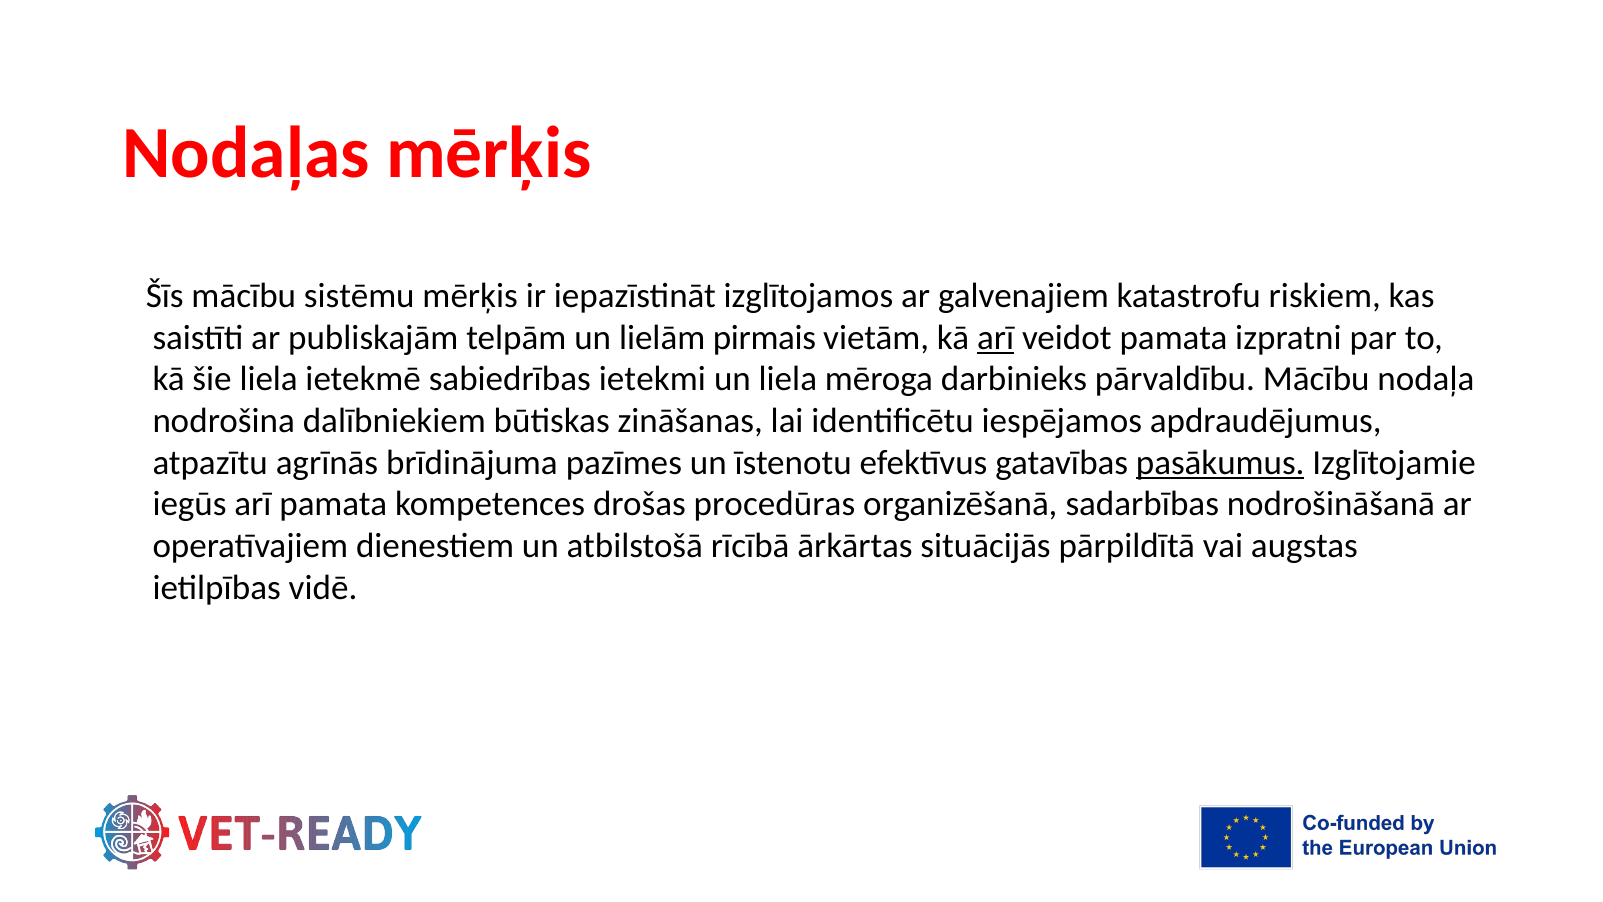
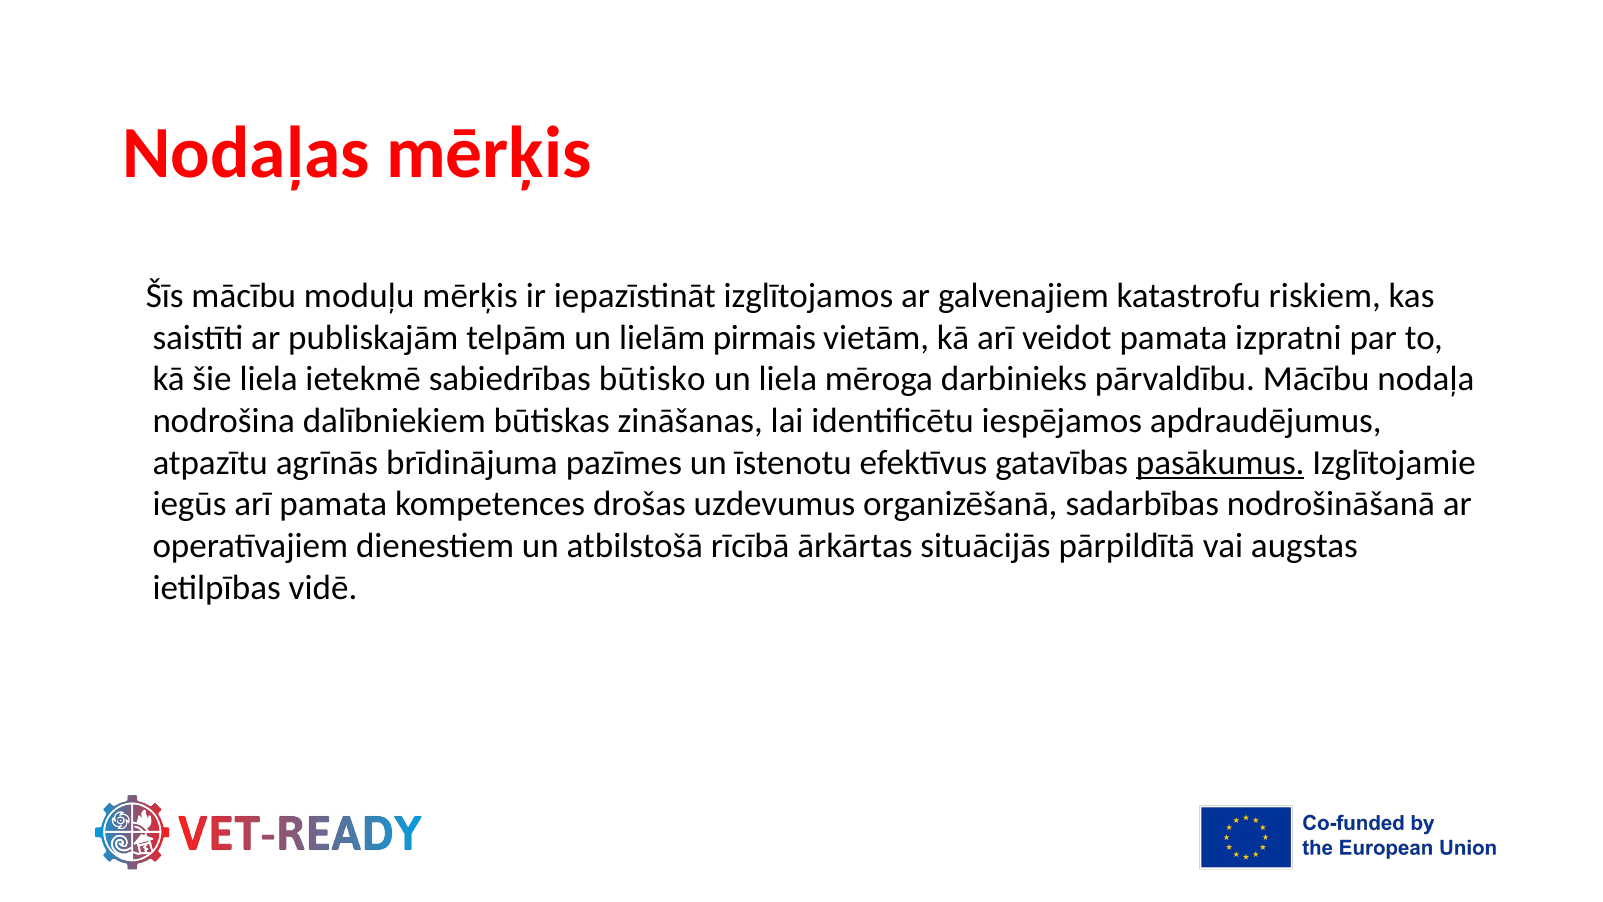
sistēmu: sistēmu -> moduļu (359, 296)
arī underline: present -> none (996, 337)
ietekmi: ietekmi -> būtisko (652, 379)
procedūras: procedūras -> uzdevumus (775, 504)
